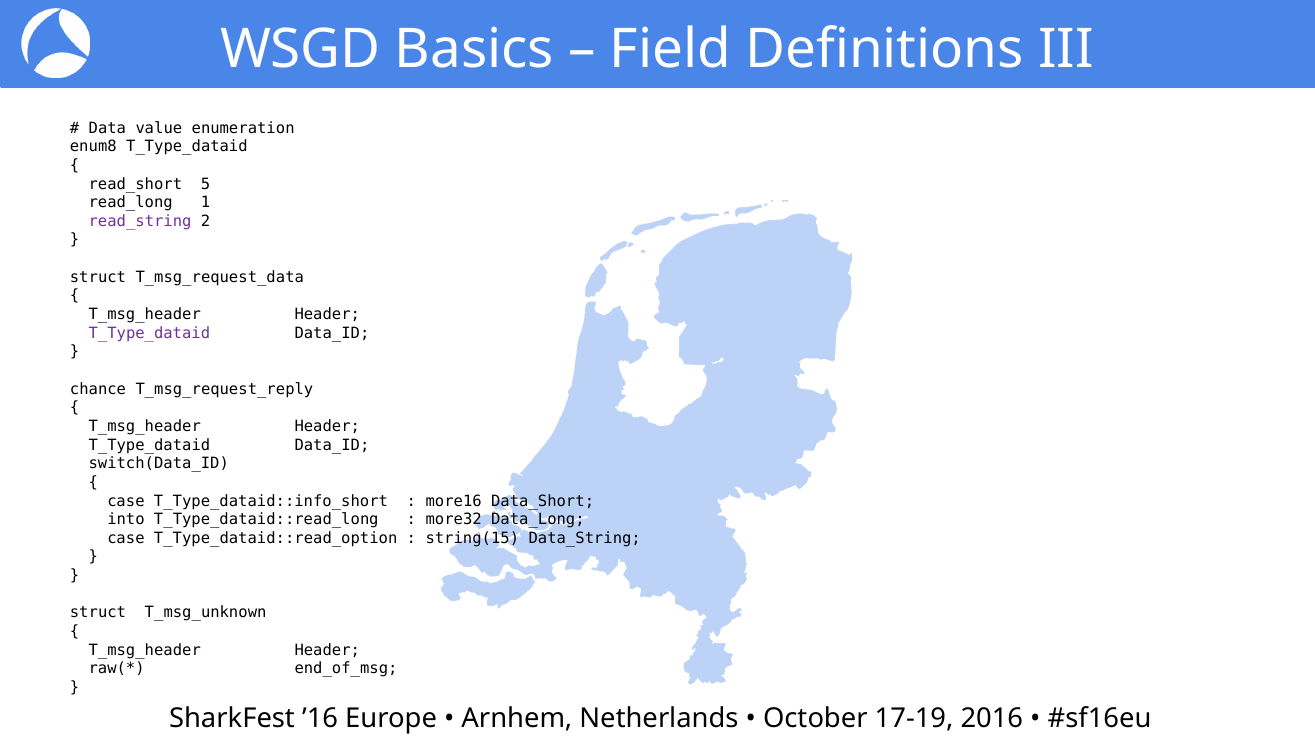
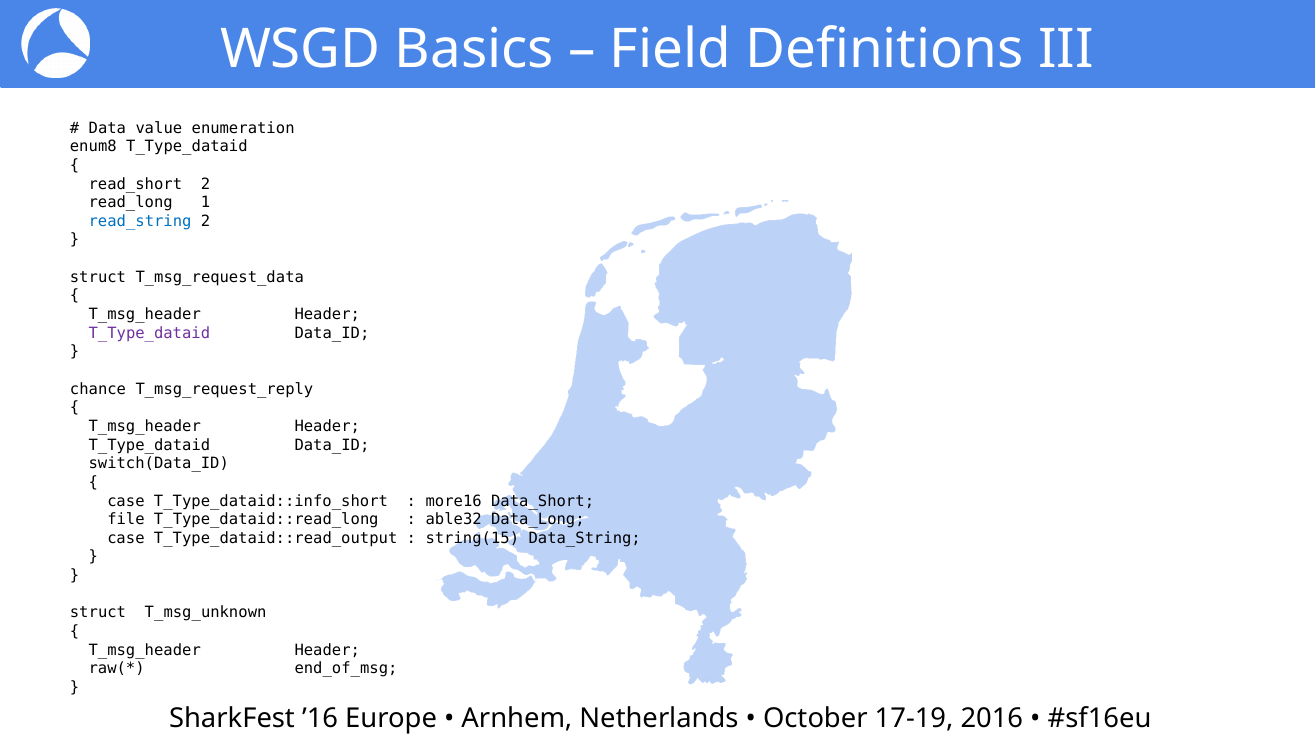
read_short 5: 5 -> 2 (205, 184)
read_string colour: purple -> blue (140, 221)
into: into -> file (126, 519)
more32: more32 -> able32 (454, 519)
T_Type_dataid::read_option: T_Type_dataid::read_option -> T_Type_dataid::read_output (276, 538)
